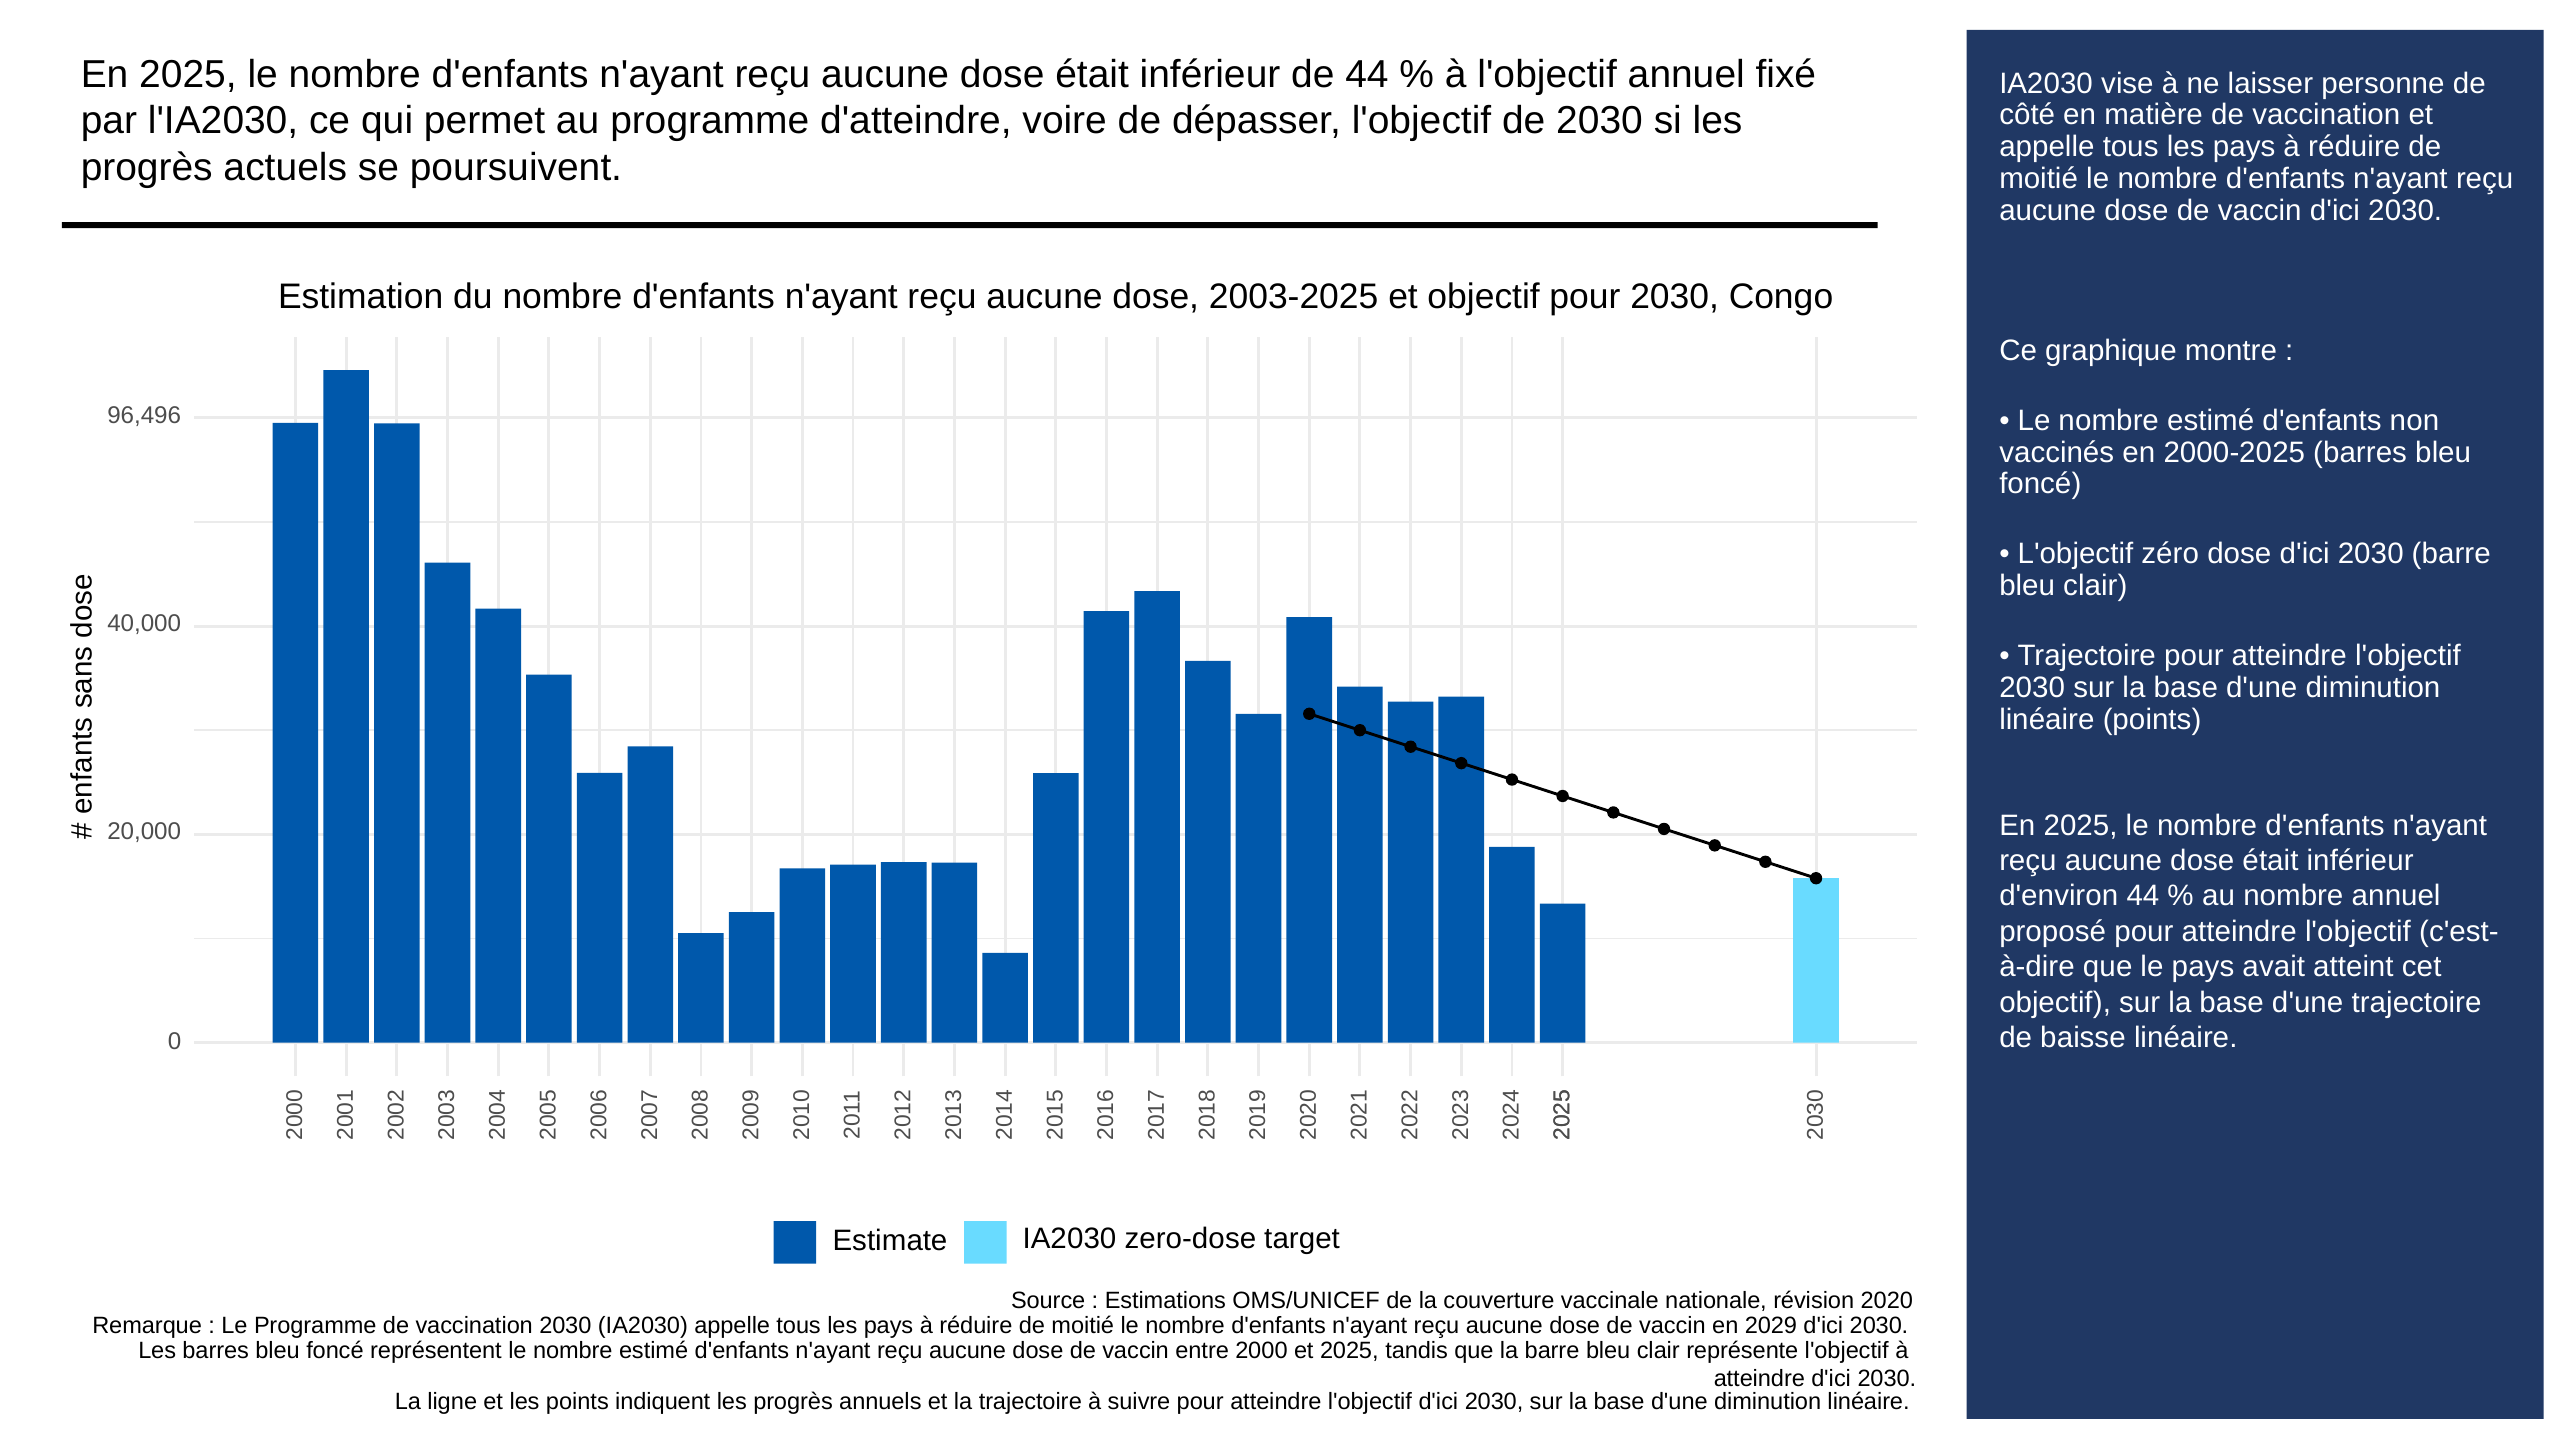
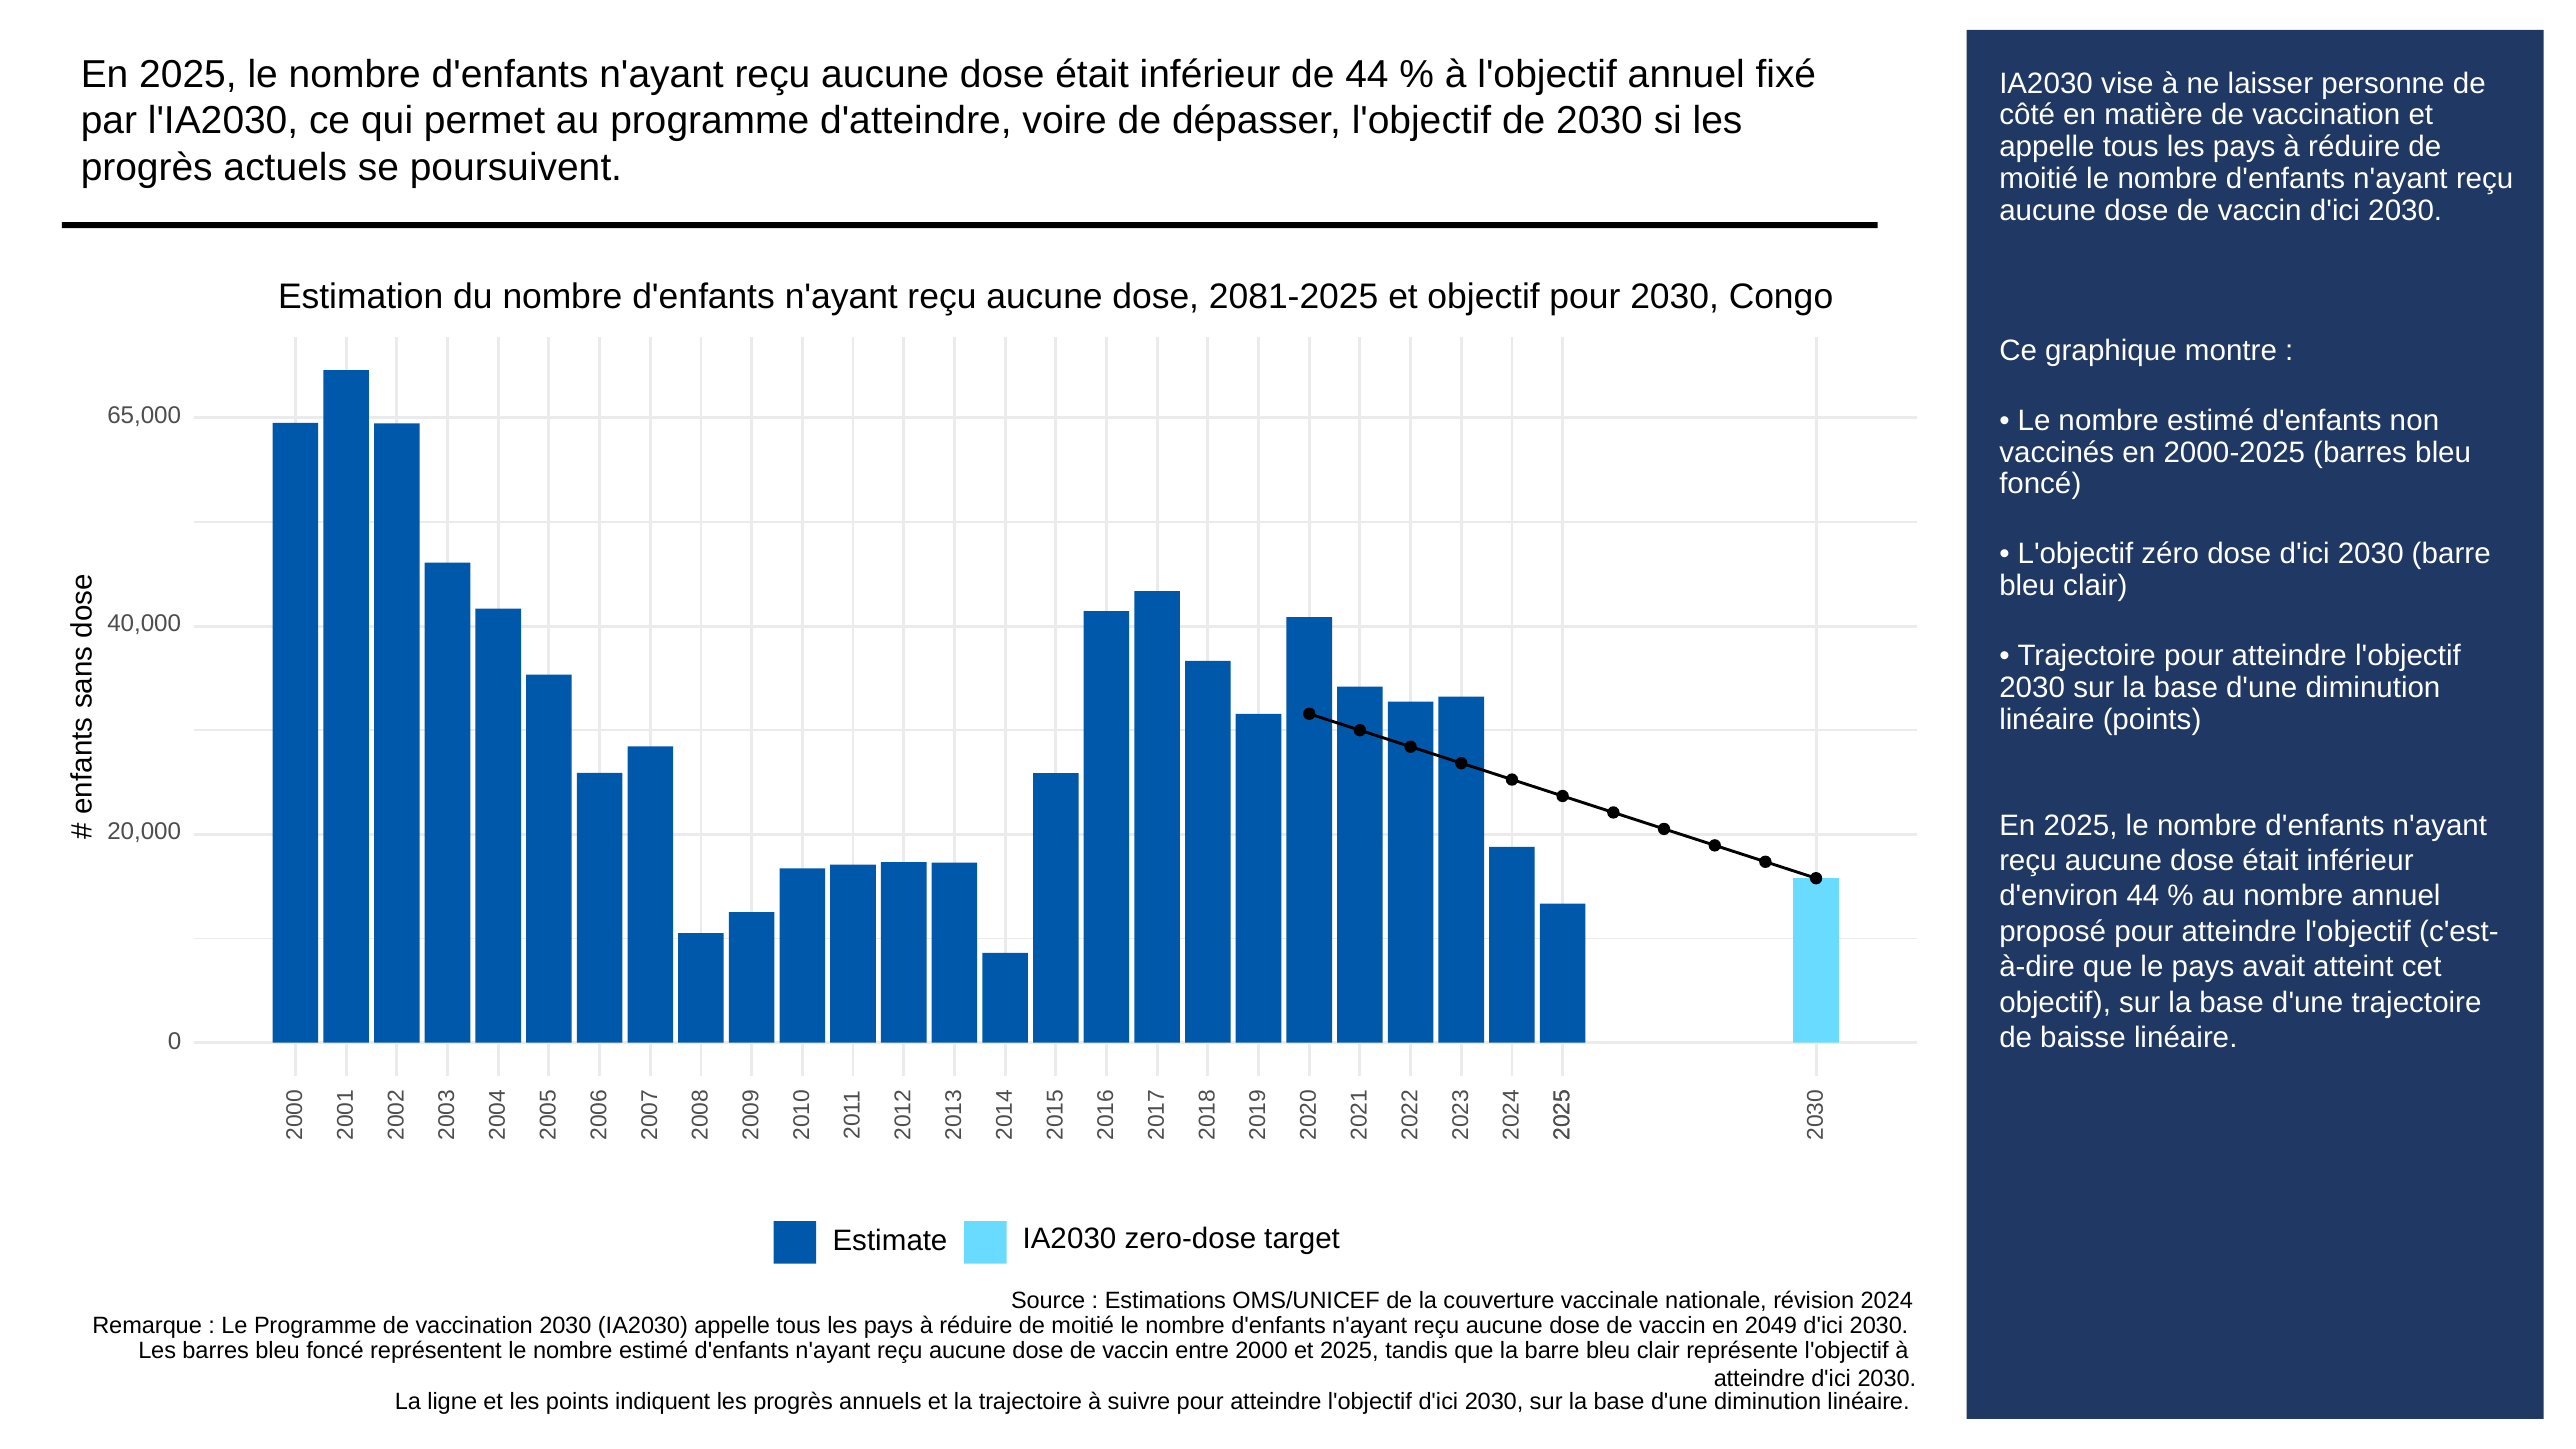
2003-2025: 2003-2025 -> 2081-2025 (1294, 297)
96,496: 96,496 -> 65,000 (144, 415)
2020: 2020 -> 2024 (1887, 1301)
2029: 2029 -> 2049 (1771, 1326)
